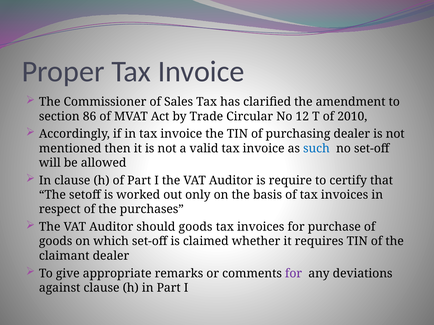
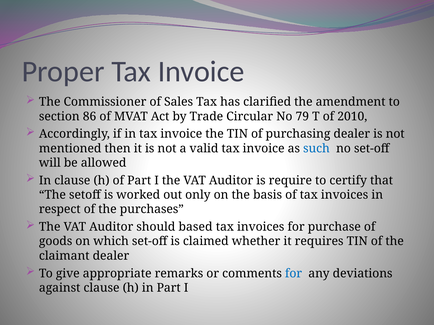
12: 12 -> 79 (302, 117)
should goods: goods -> based (196, 227)
for colour: purple -> blue (294, 274)
